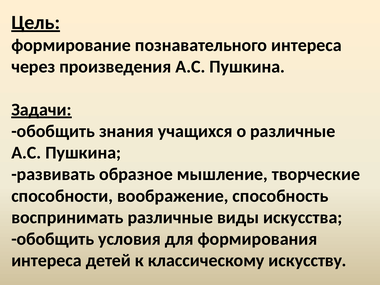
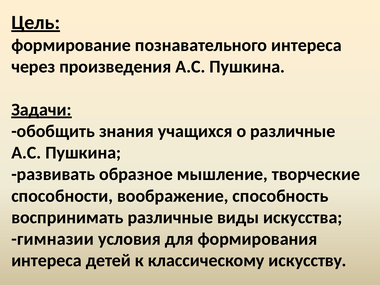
обобщить: обобщить -> гимназии (53, 239)
